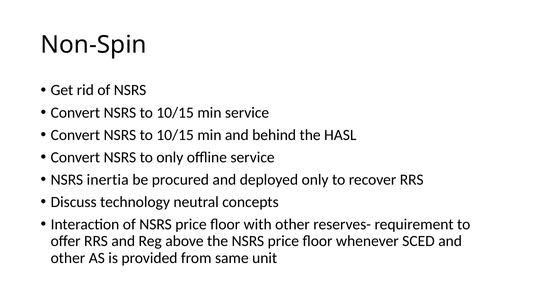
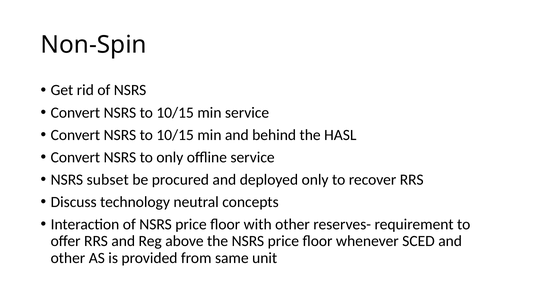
inertia: inertia -> subset (108, 180)
